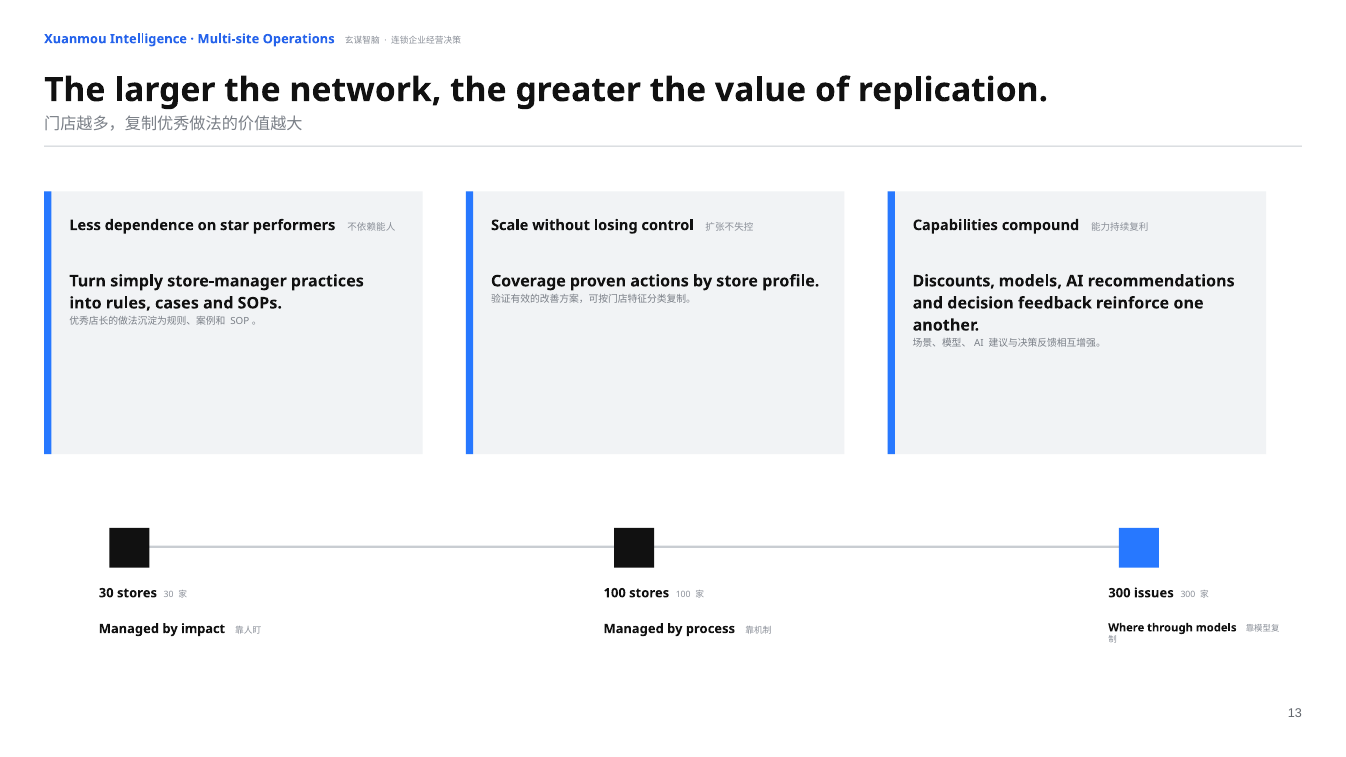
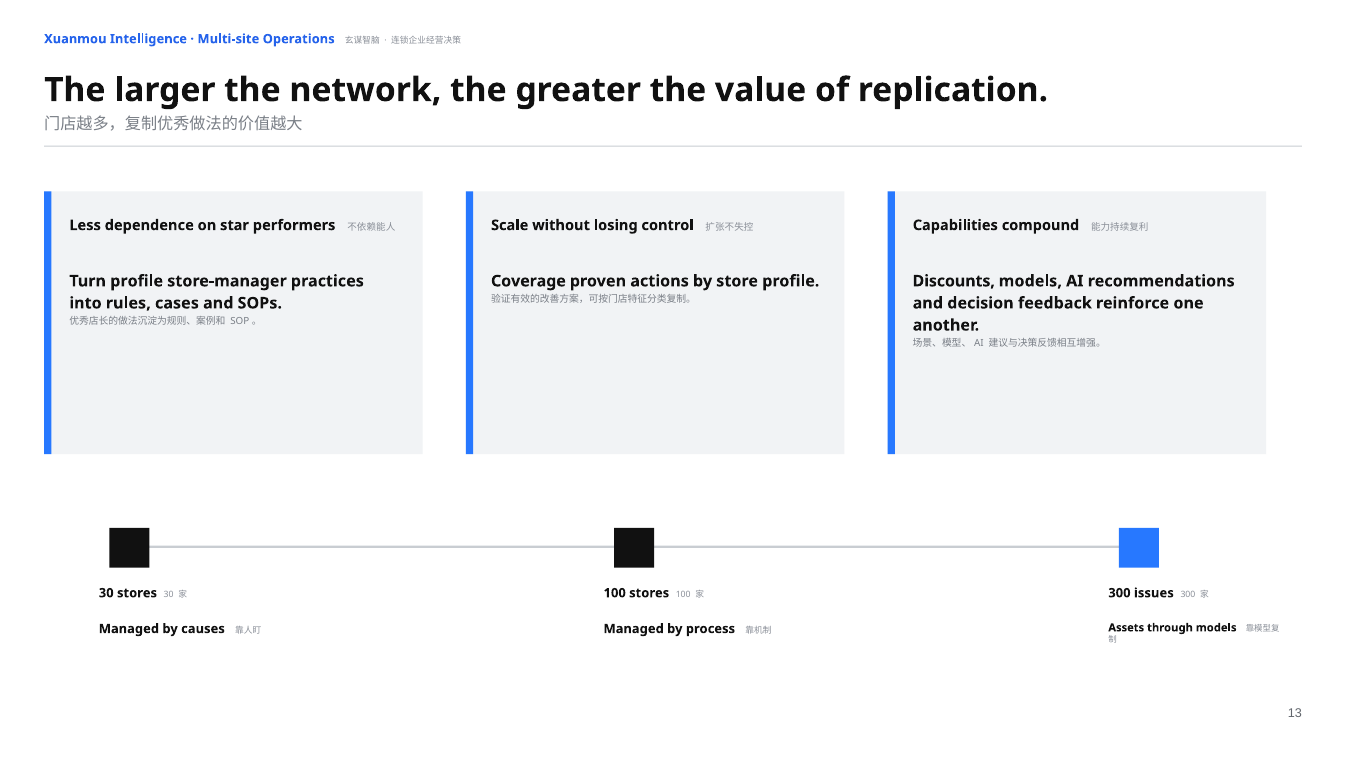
Turn simply: simply -> profile (137, 281)
Where: Where -> Assets (1126, 628)
impact: impact -> causes (203, 629)
